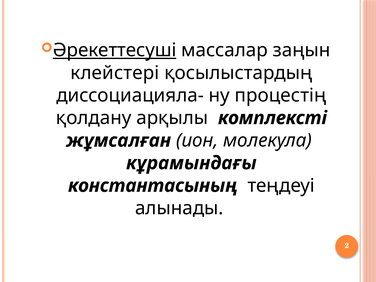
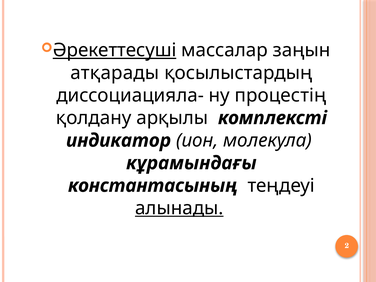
клейстері: клейстері -> атқарады (115, 73)
жұмсалған: жұмсалған -> индикатор (119, 141)
алынады underline: none -> present (179, 208)
